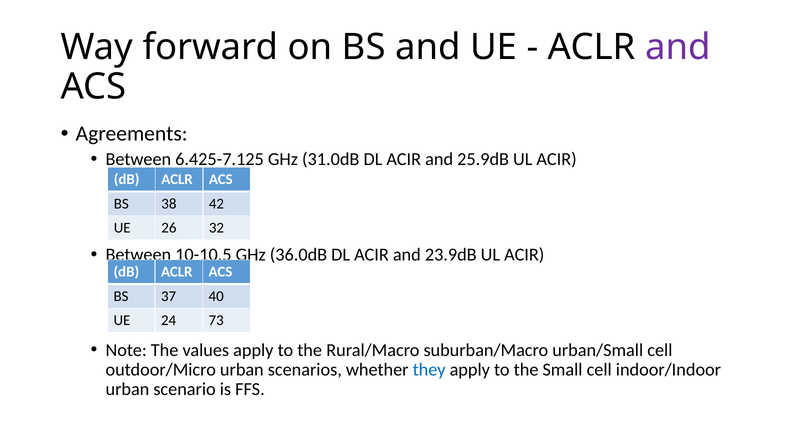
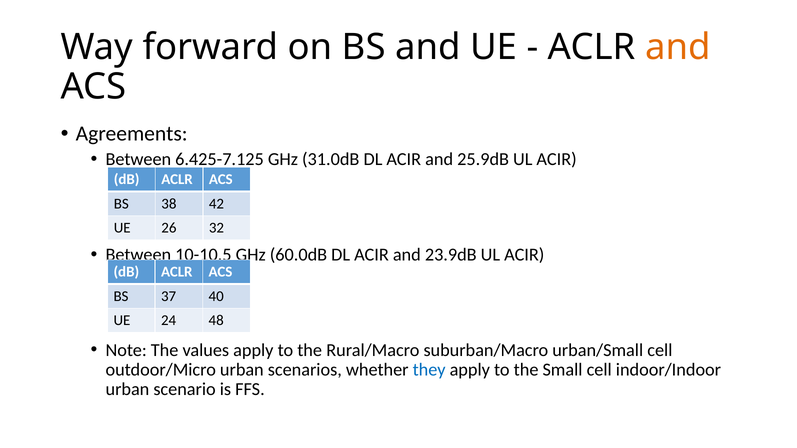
and colour: purple -> orange (678, 47)
36.0dB: 36.0dB -> 60.0dB (298, 255)
73: 73 -> 48 (216, 321)
